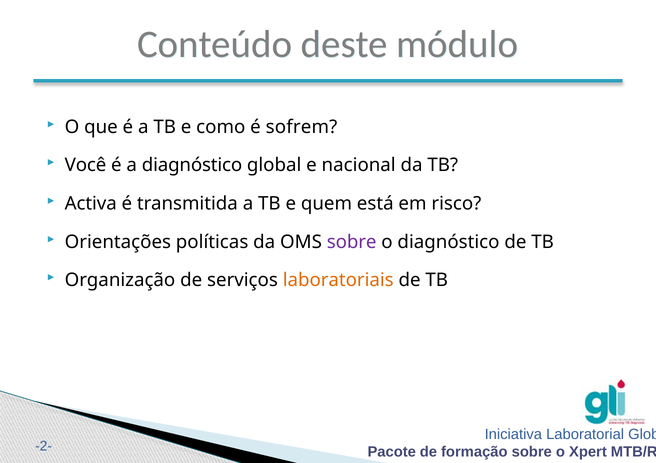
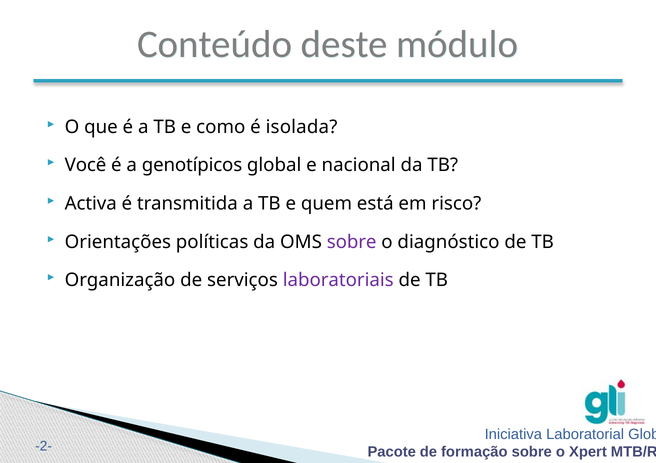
sofrem: sofrem -> isolada (301, 127)
a diagnóstico: diagnóstico -> genotípicos (192, 165)
laboratoriais colour: orange -> purple (338, 280)
